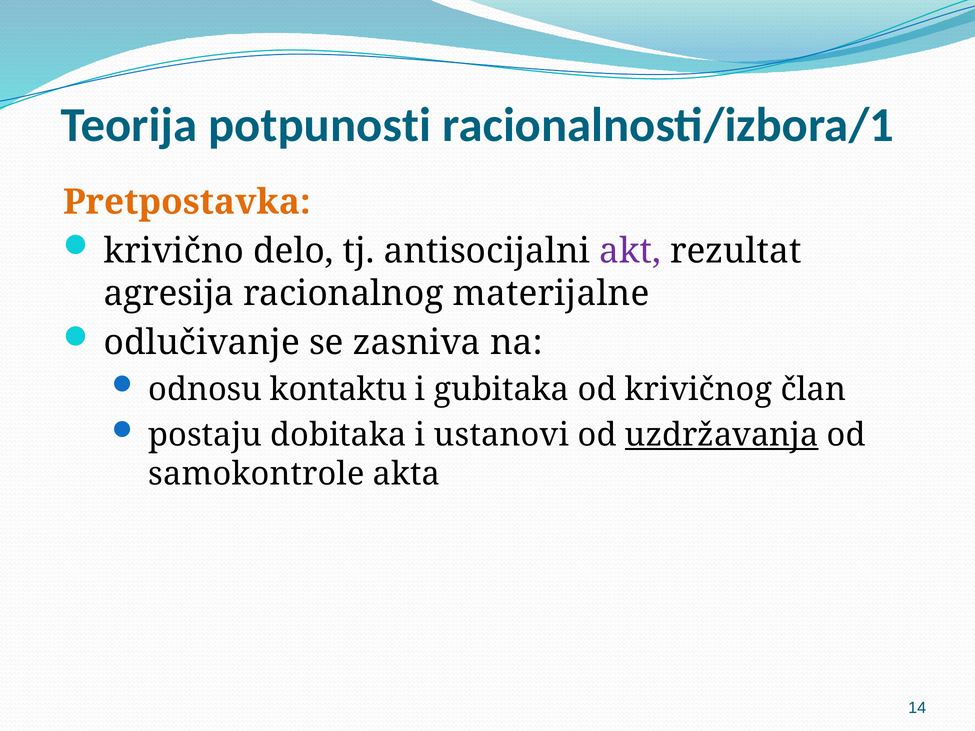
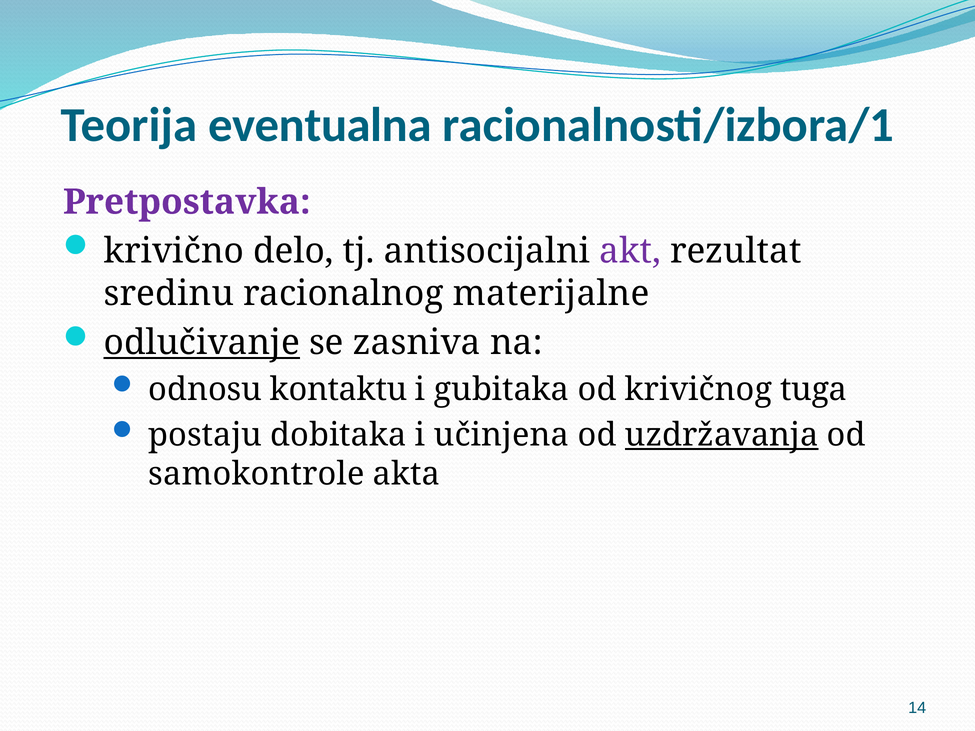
potpunosti: potpunosti -> eventualna (320, 125)
Pretpostavka colour: orange -> purple (187, 202)
agresija: agresija -> sredinu (169, 294)
odlučivanje underline: none -> present (202, 343)
član: član -> tuga (814, 390)
ustanovi: ustanovi -> učinjena (502, 435)
